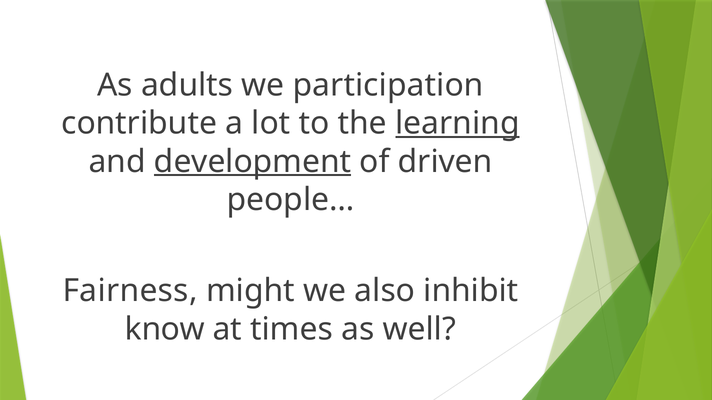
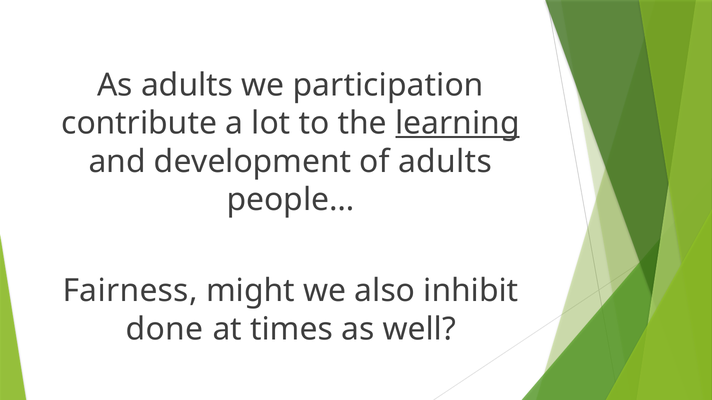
development underline: present -> none (253, 162)
of driven: driven -> adults (445, 162)
know: know -> done (165, 330)
